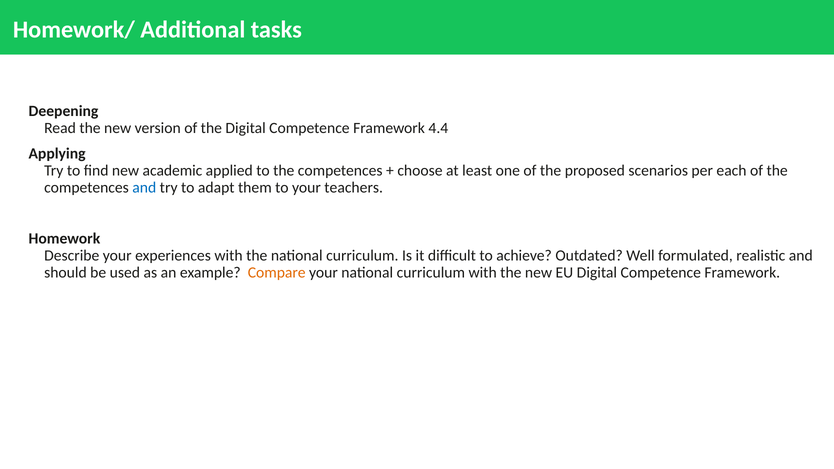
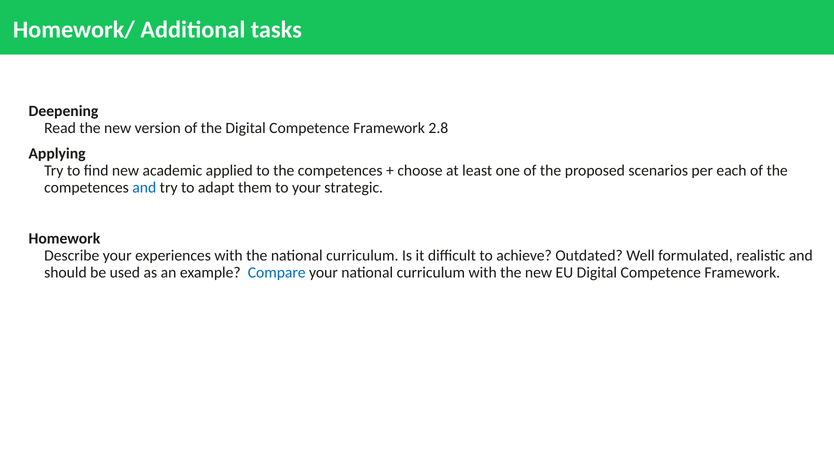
4.4: 4.4 -> 2.8 (438, 128)
teachers: teachers -> strategic (354, 188)
Compare colour: orange -> blue (277, 272)
